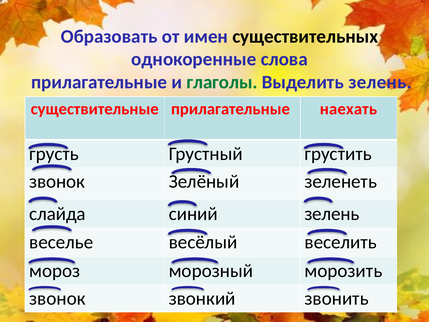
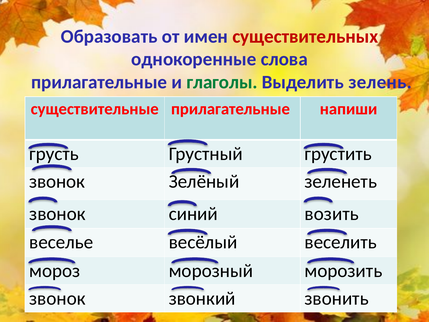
существительных colour: black -> red (305, 36)
наехать: наехать -> напиши (349, 109)
слайда: слайда -> звонок (57, 214)
зелень: зелень -> возить (332, 214)
